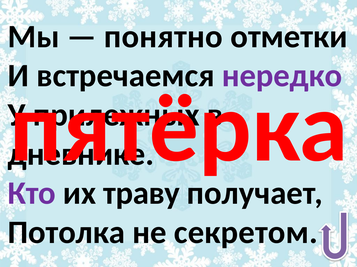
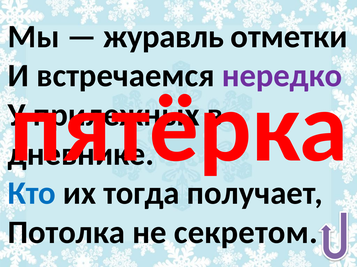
понятно: понятно -> журавль (164, 37)
Кто colour: purple -> blue (32, 194)
траву: траву -> тогда (141, 194)
